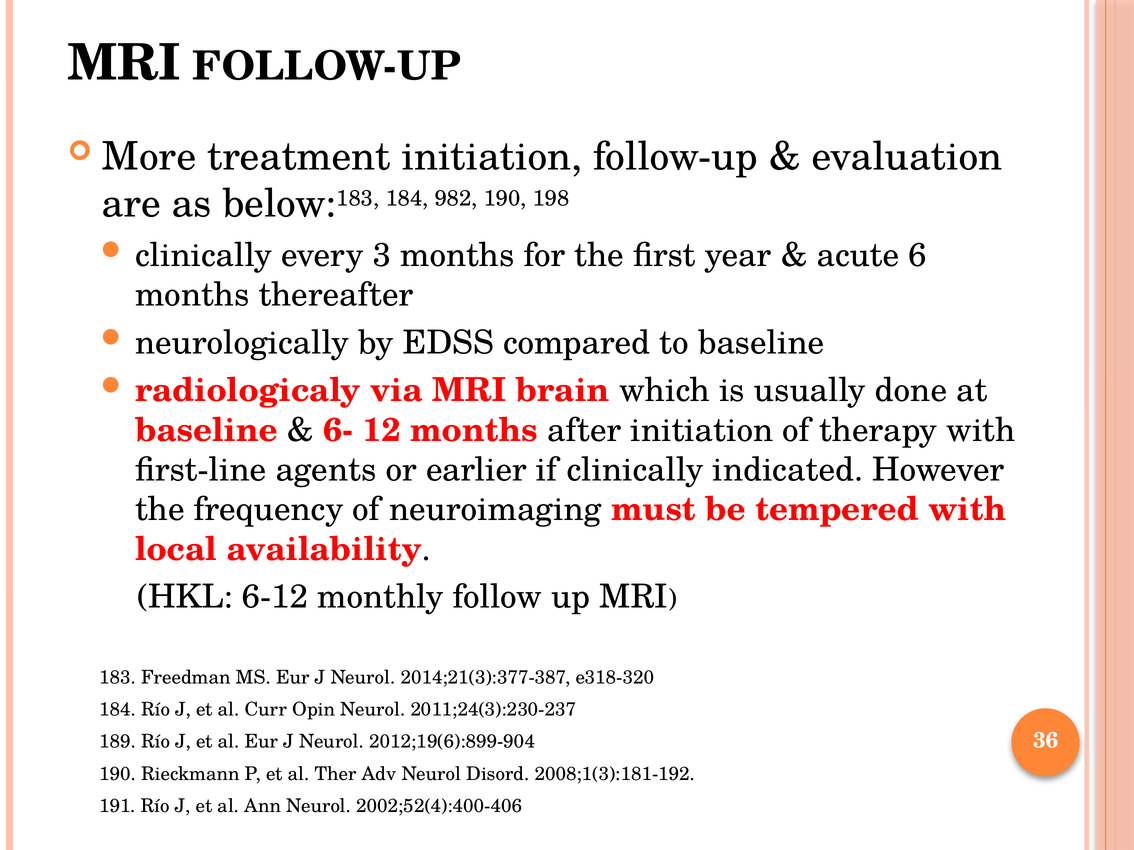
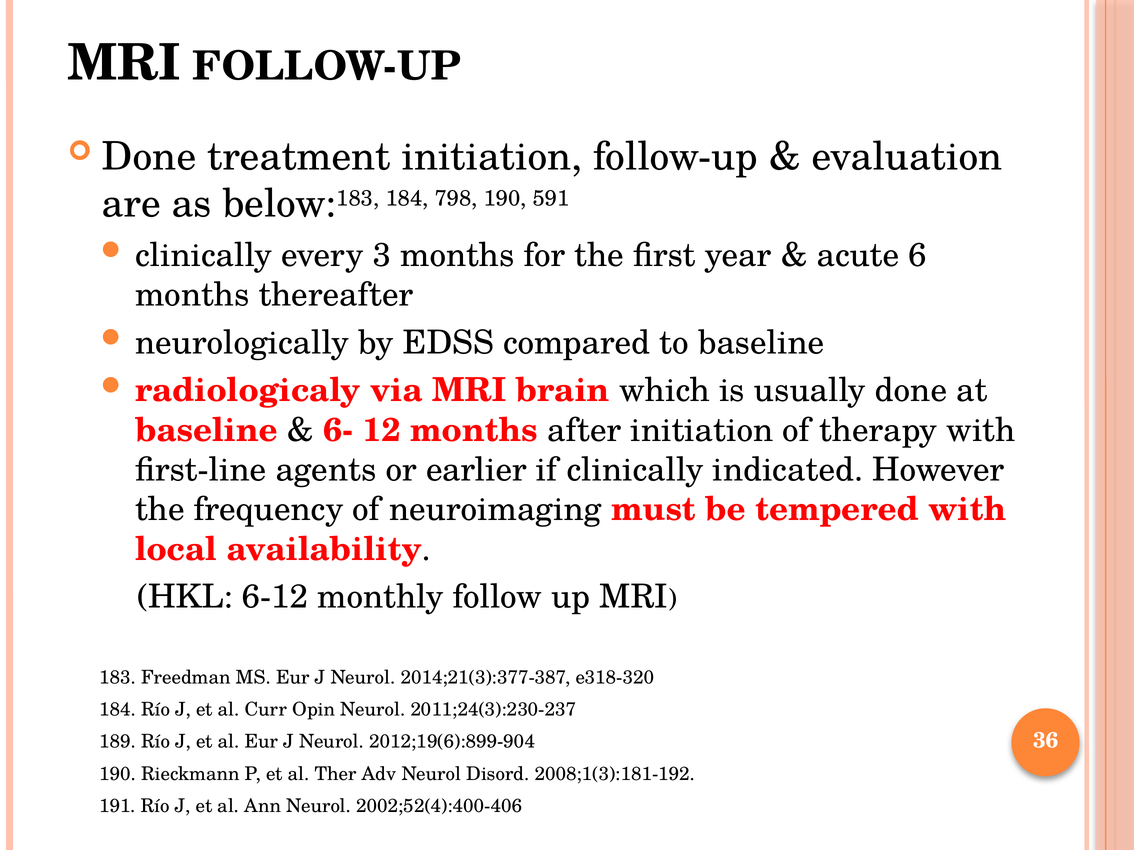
More: More -> Done (149, 157)
982: 982 -> 798 (456, 199)
198: 198 -> 591 (551, 199)
